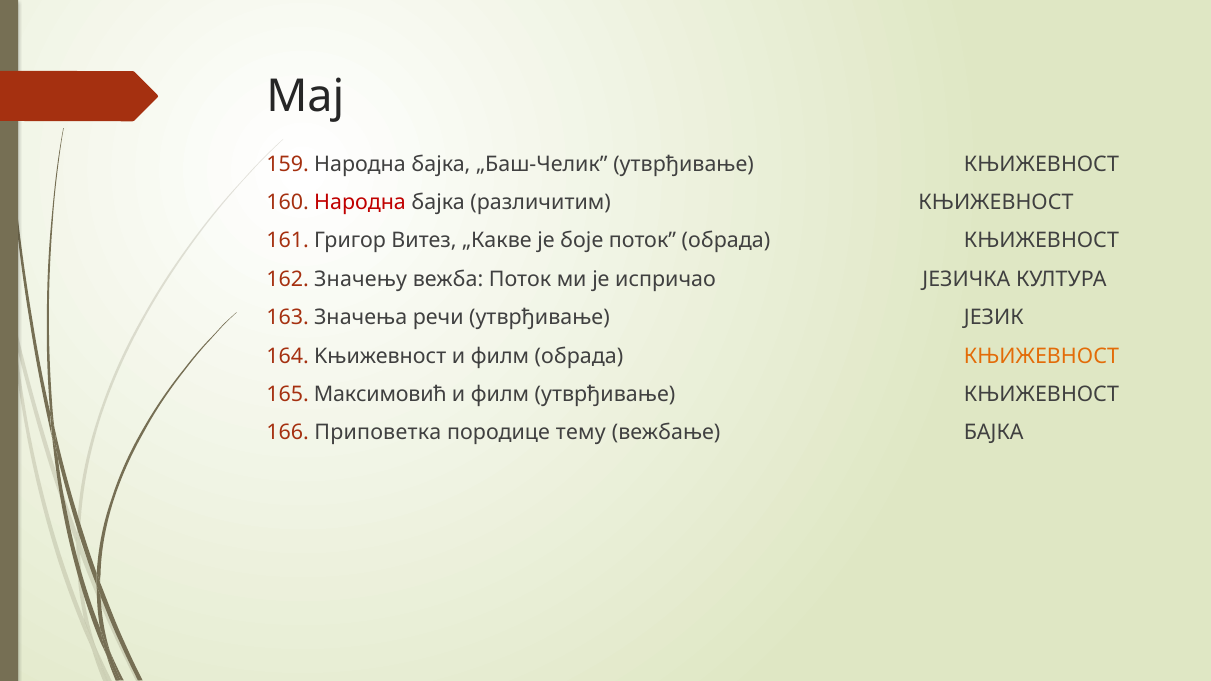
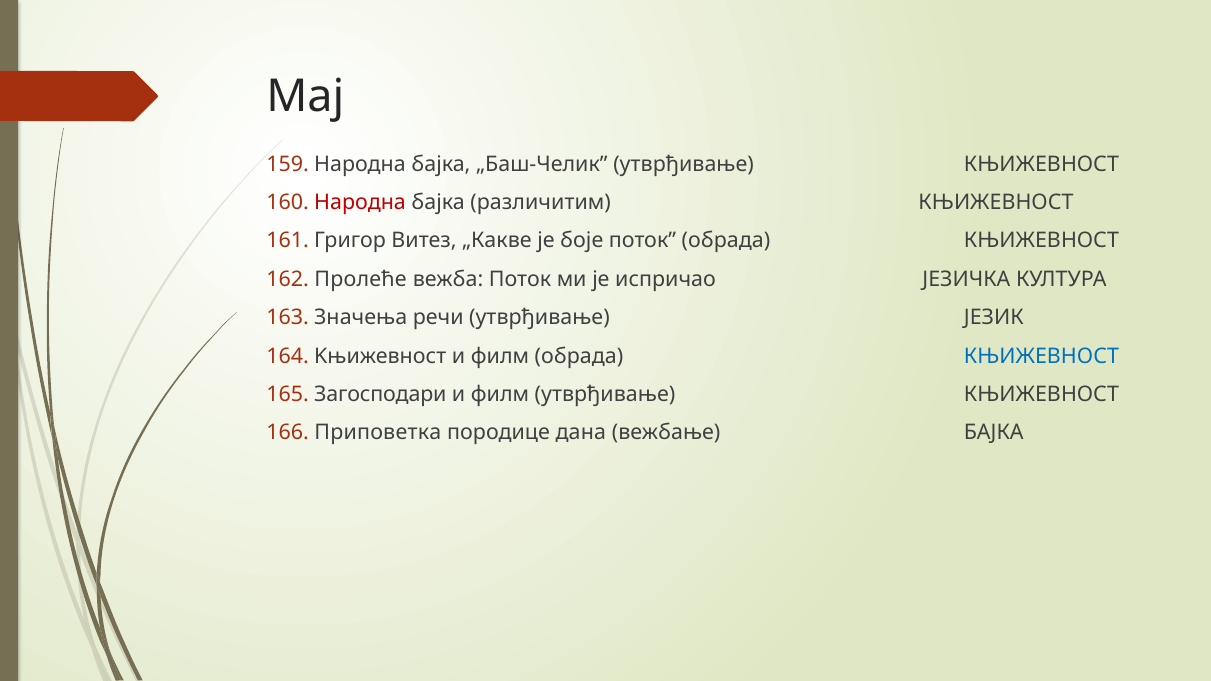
Значењу: Значењу -> Пролеће (361, 279)
КЊИЖЕВНОСТ colour: orange -> blue (1041, 356)
Максимовић: Максимовић -> Загосподари (380, 394)
тему: тему -> дана (581, 433)
